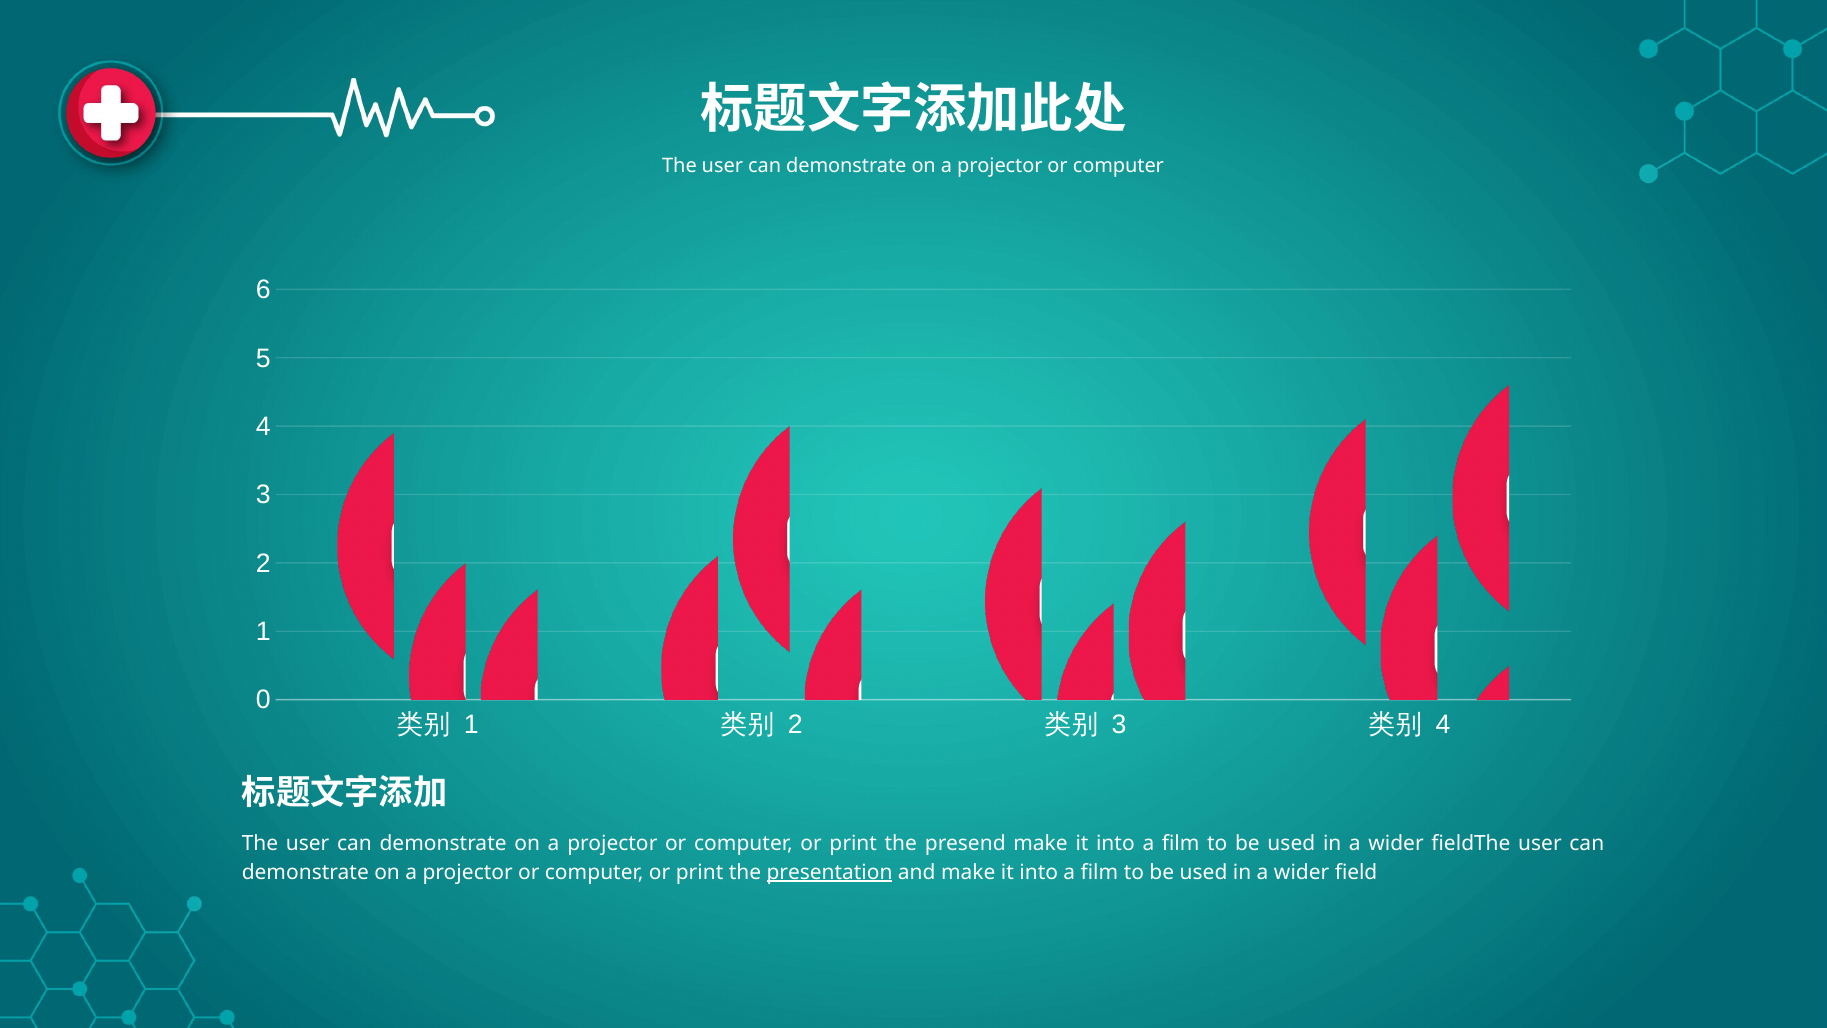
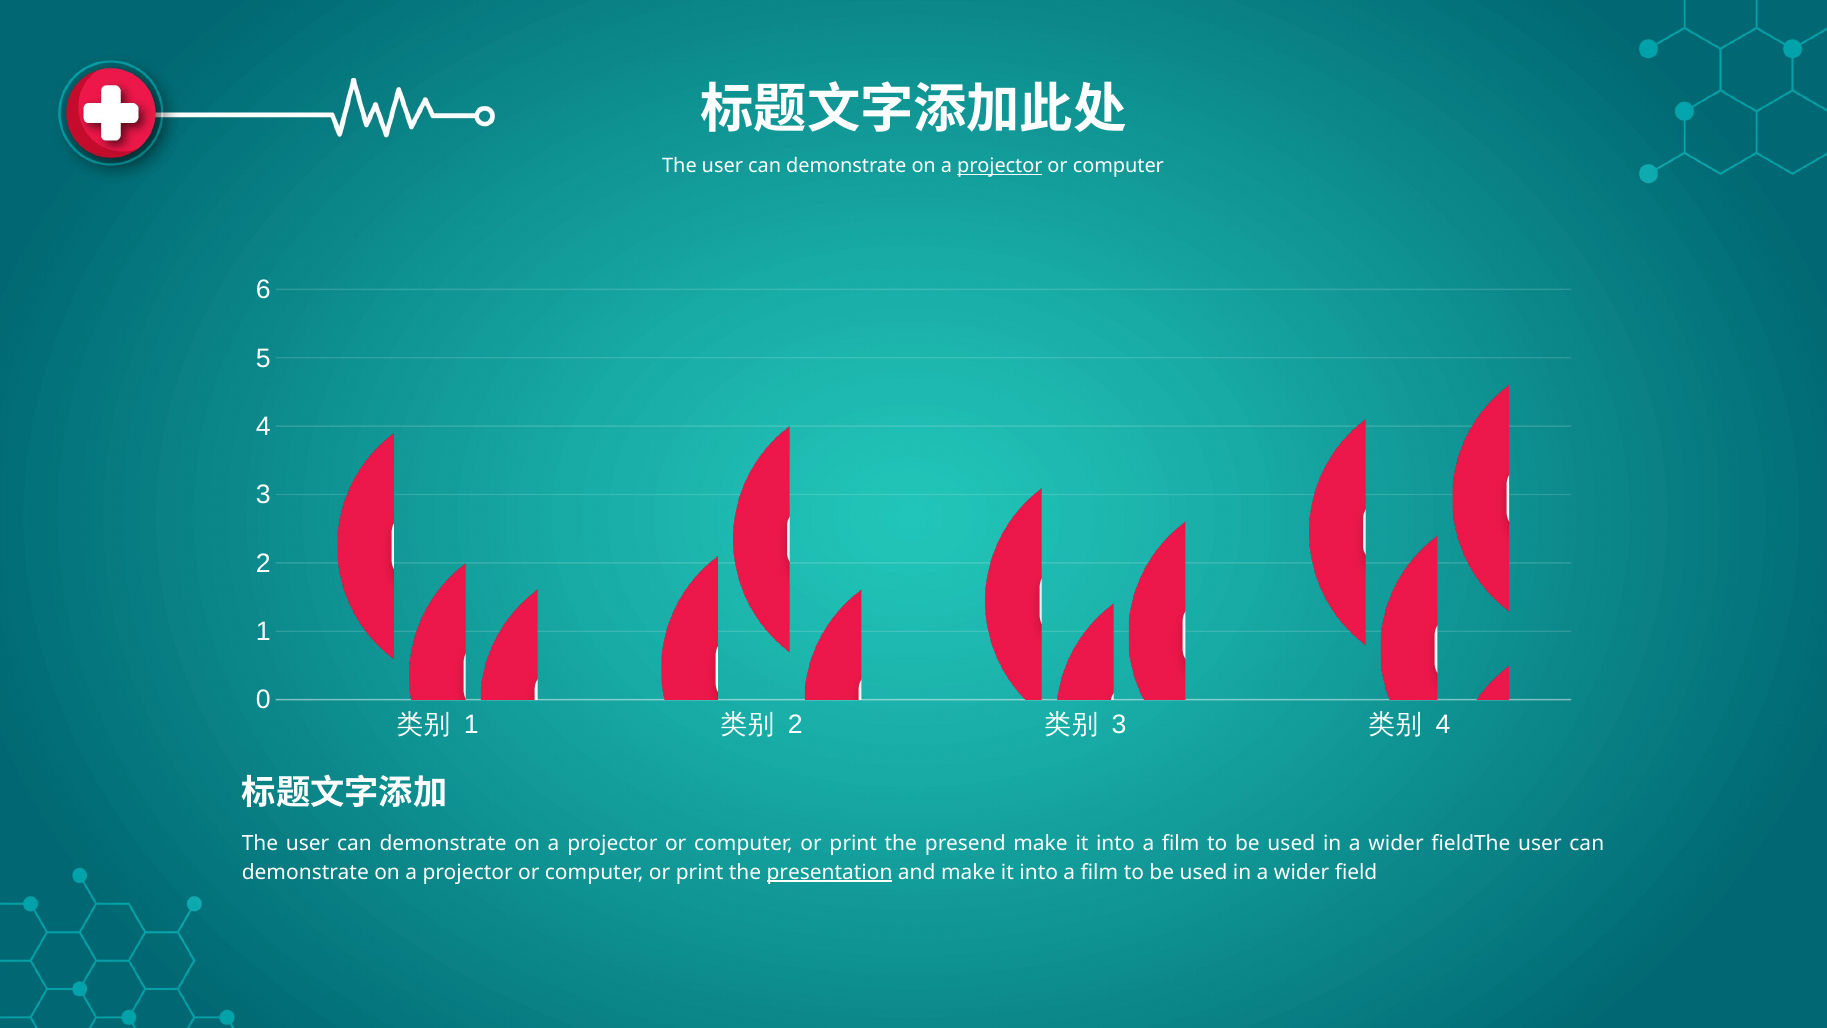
projector underline: none -> present (1000, 166)
